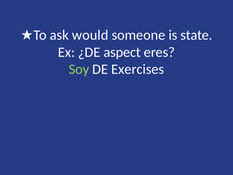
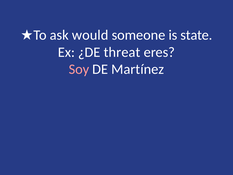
aspect: aspect -> threat (122, 52)
Soy colour: light green -> pink (79, 69)
Exercises: Exercises -> Martínez (138, 69)
